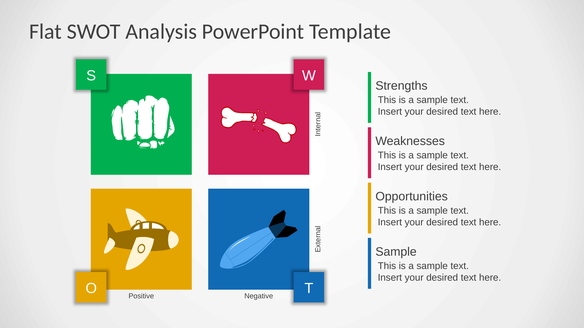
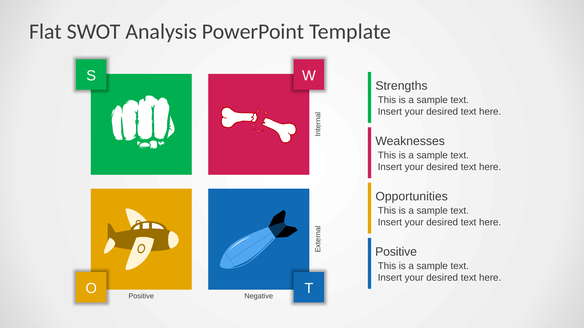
Sample: Sample -> Positive (396, 252)
